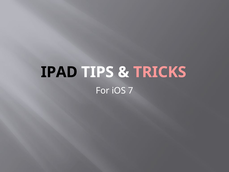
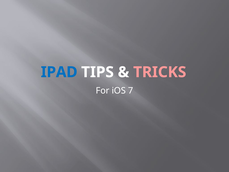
IPAD colour: black -> blue (59, 72)
